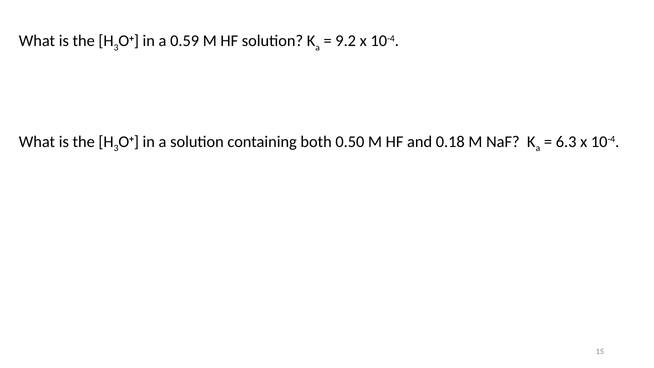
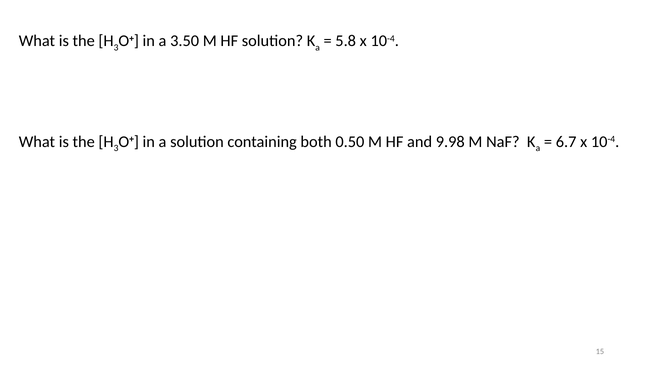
0.59: 0.59 -> 3.50 (185, 41)
9.2: 9.2 -> 5.8 (346, 41)
0.18: 0.18 -> 9.98 (450, 142)
6.3: 6.3 -> 6.7 (566, 142)
